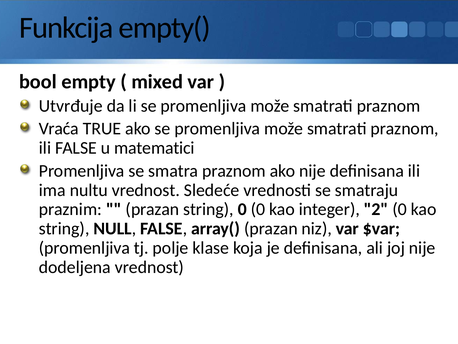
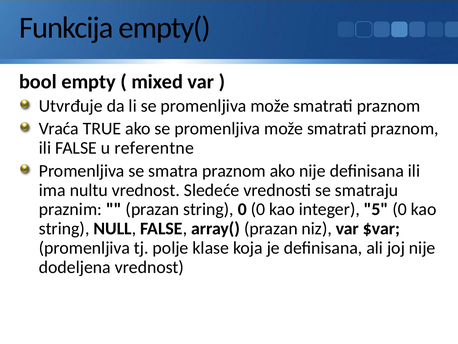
matematici: matematici -> referentne (154, 148)
2: 2 -> 5 (376, 209)
